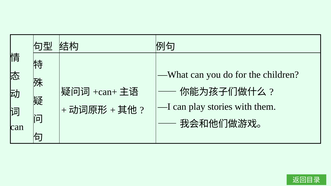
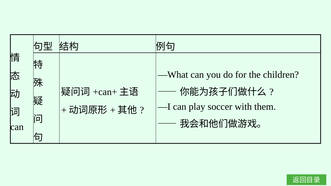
stories: stories -> soccer (220, 107)
